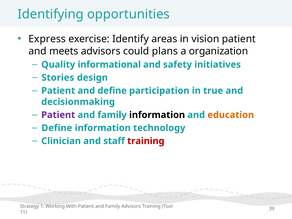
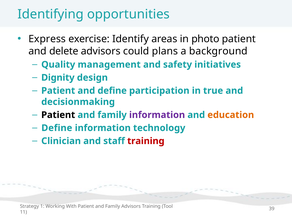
vision: vision -> photo (205, 39)
meets: meets -> delete (64, 51)
organization: organization -> background (218, 51)
informational: informational -> management (109, 65)
Stories: Stories -> Dignity (58, 78)
Patient colour: purple -> black (58, 115)
information colour: black -> purple (157, 115)
